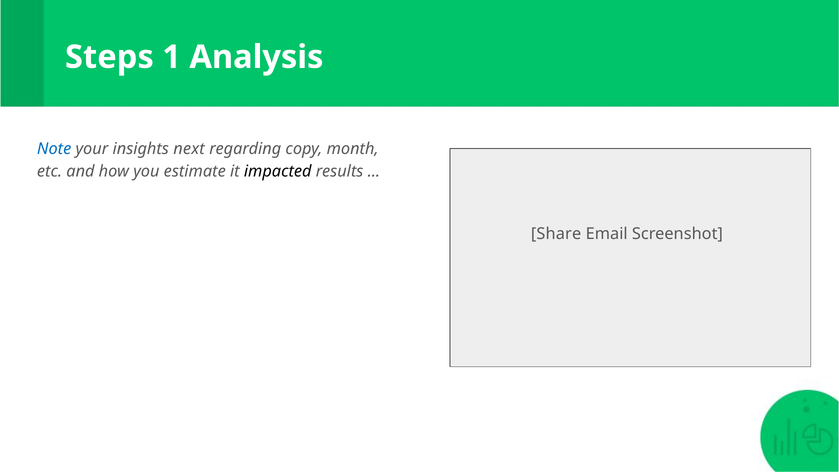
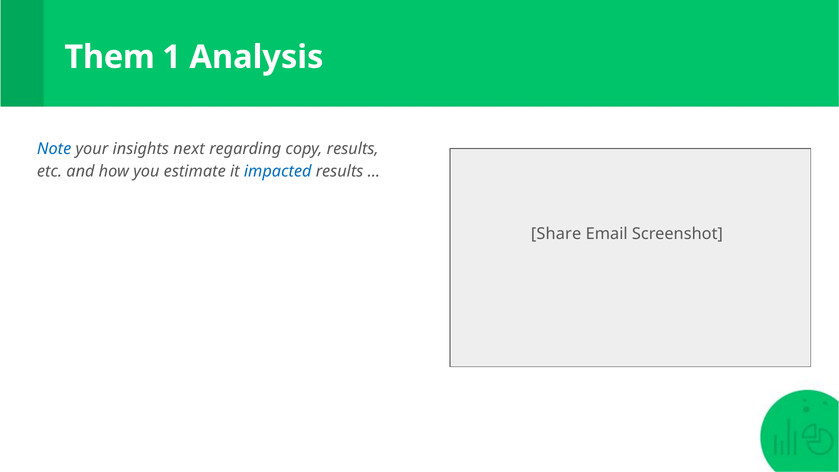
Steps: Steps -> Them (110, 57)
copy month: month -> results (353, 149)
impacted colour: black -> blue (278, 171)
